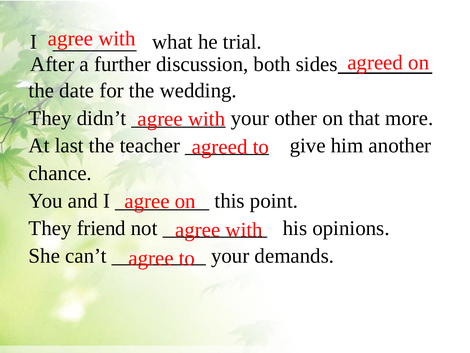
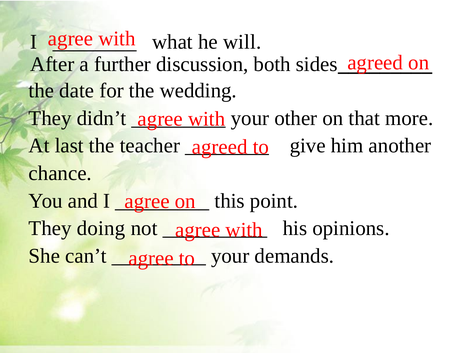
trial: trial -> will (242, 42)
friend: friend -> doing (101, 228)
